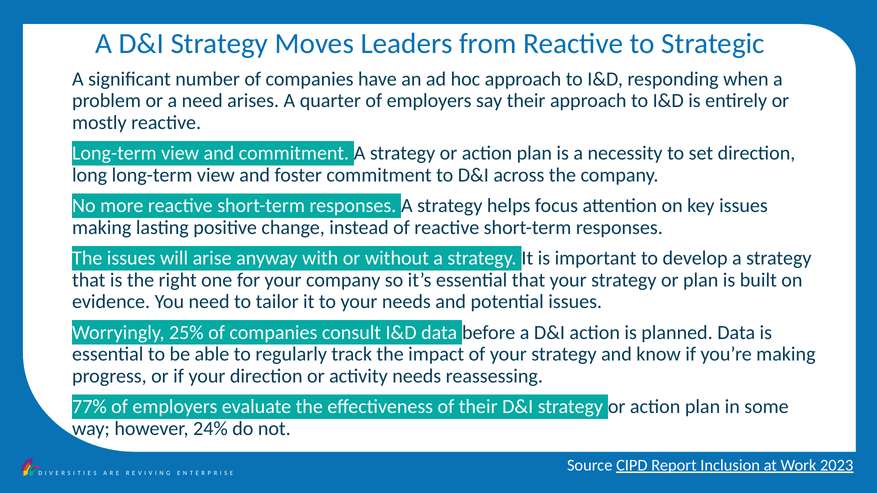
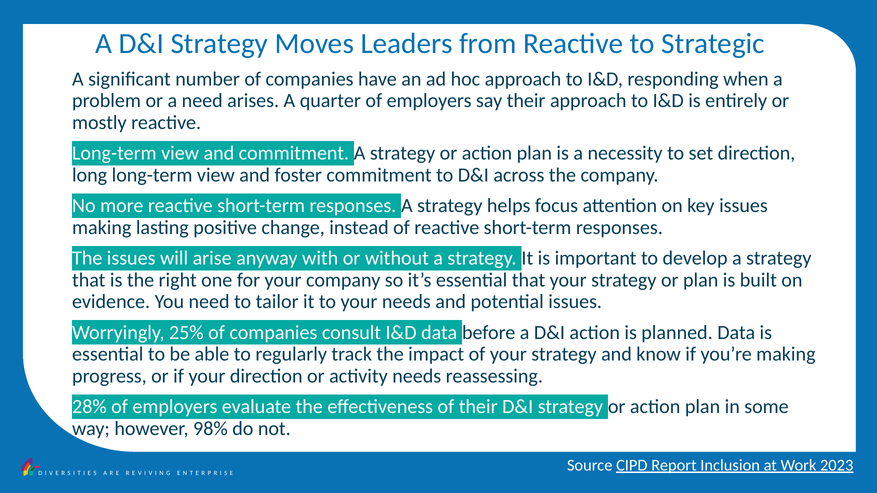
77%: 77% -> 28% (89, 407)
24%: 24% -> 98% (210, 429)
